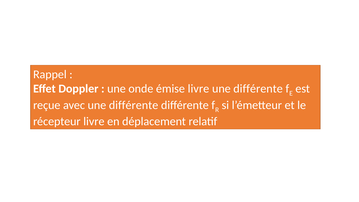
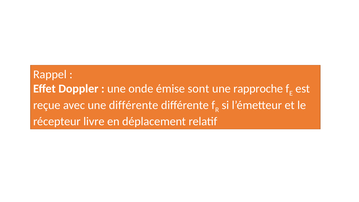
émise livre: livre -> sont (198, 89)
différente: différente -> rapproche (258, 89)
